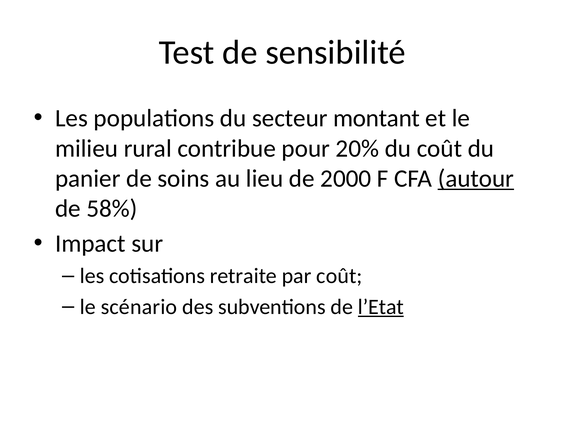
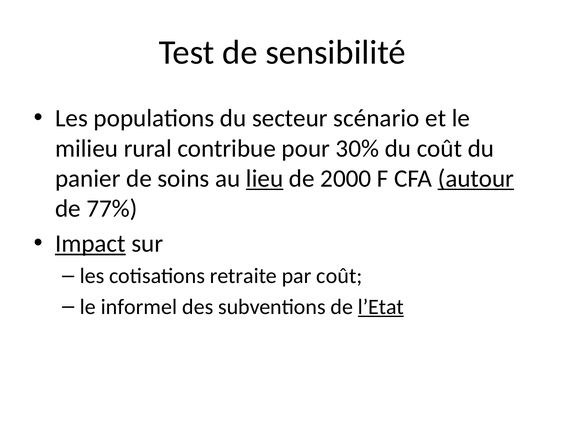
montant: montant -> scénario (376, 119)
20%: 20% -> 30% (357, 149)
lieu underline: none -> present (265, 179)
58%: 58% -> 77% (112, 209)
Impact underline: none -> present (90, 244)
scénario: scénario -> informel (139, 307)
